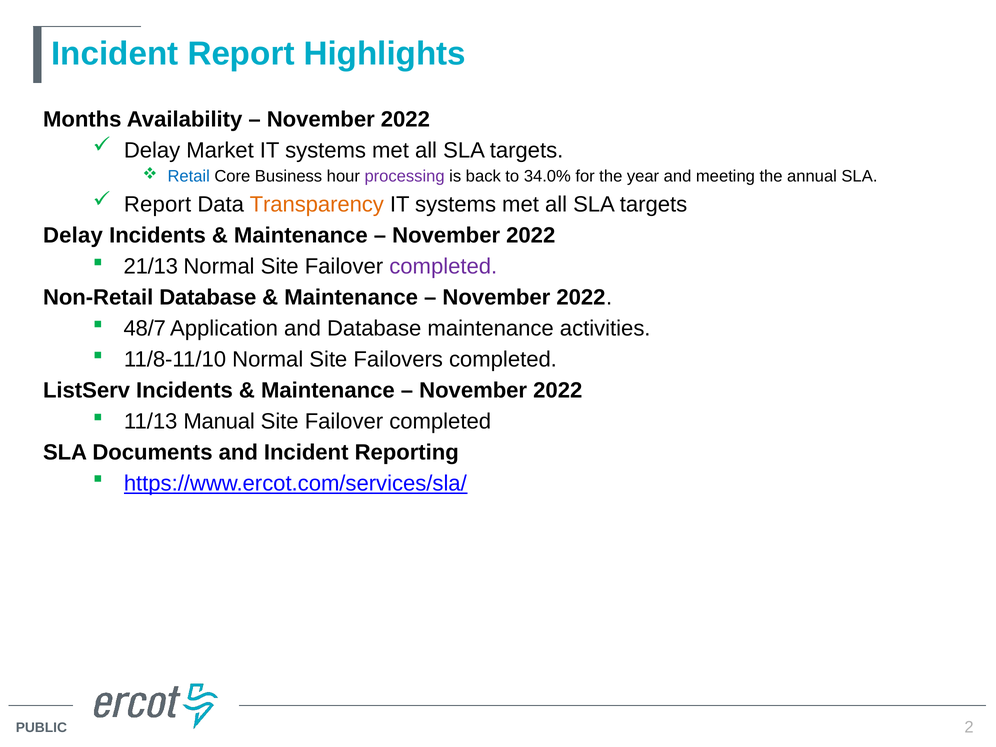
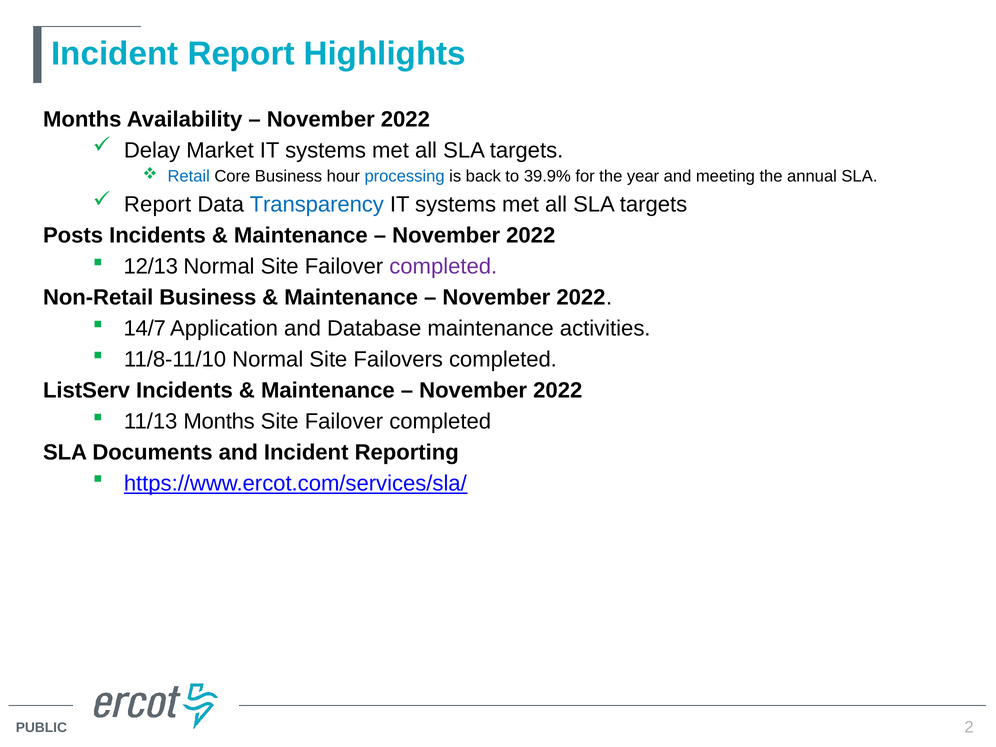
processing colour: purple -> blue (405, 176)
34.0%: 34.0% -> 39.9% (547, 176)
Transparency colour: orange -> blue (317, 205)
Delay: Delay -> Posts (73, 236)
21/13: 21/13 -> 12/13 (151, 266)
Non-Retail Database: Database -> Business (208, 297)
48/7: 48/7 -> 14/7 (145, 328)
11/13 Manual: Manual -> Months (219, 421)
